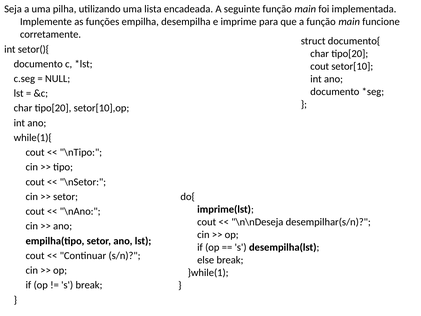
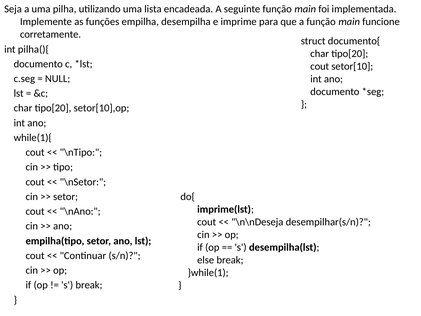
setor(){: setor(){ -> pilha(){ (33, 49)
